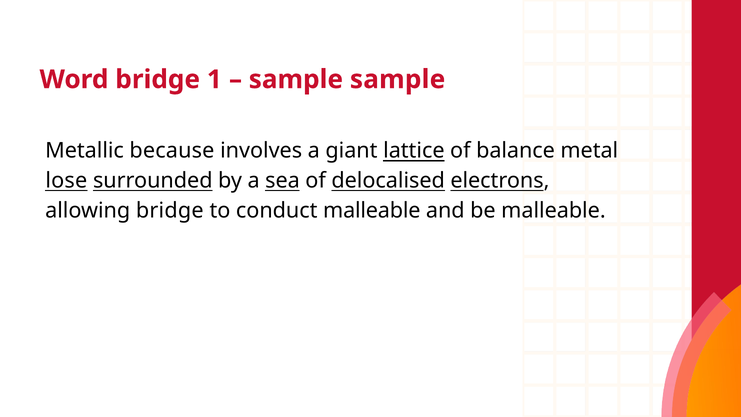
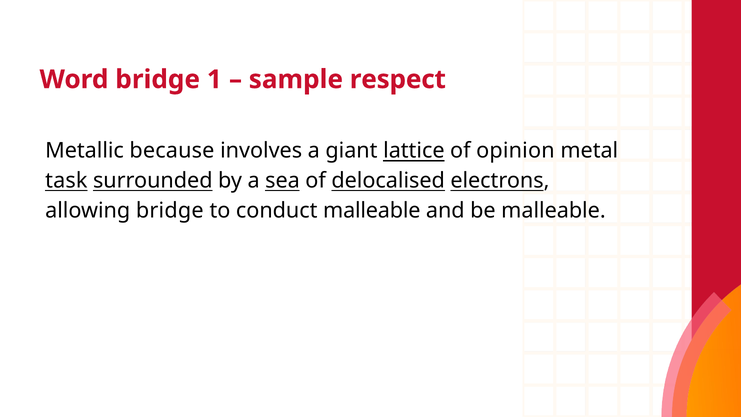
sample sample: sample -> respect (398, 79)
balance: balance -> opinion (515, 151)
lose: lose -> task (66, 181)
